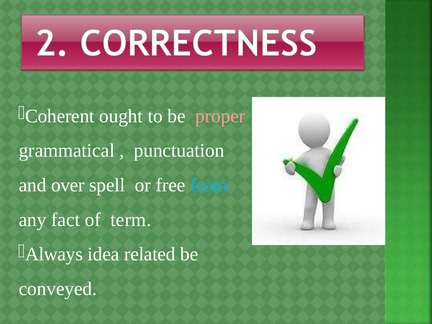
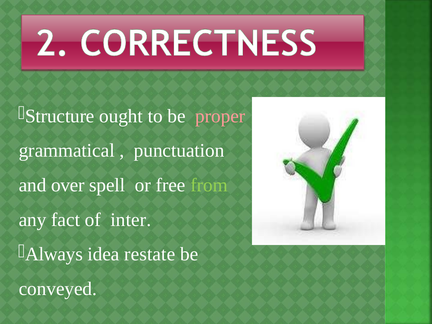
Coherent: Coherent -> Structure (60, 116)
from colour: light blue -> light green (209, 185)
term: term -> inter (131, 220)
related: related -> restate (150, 254)
